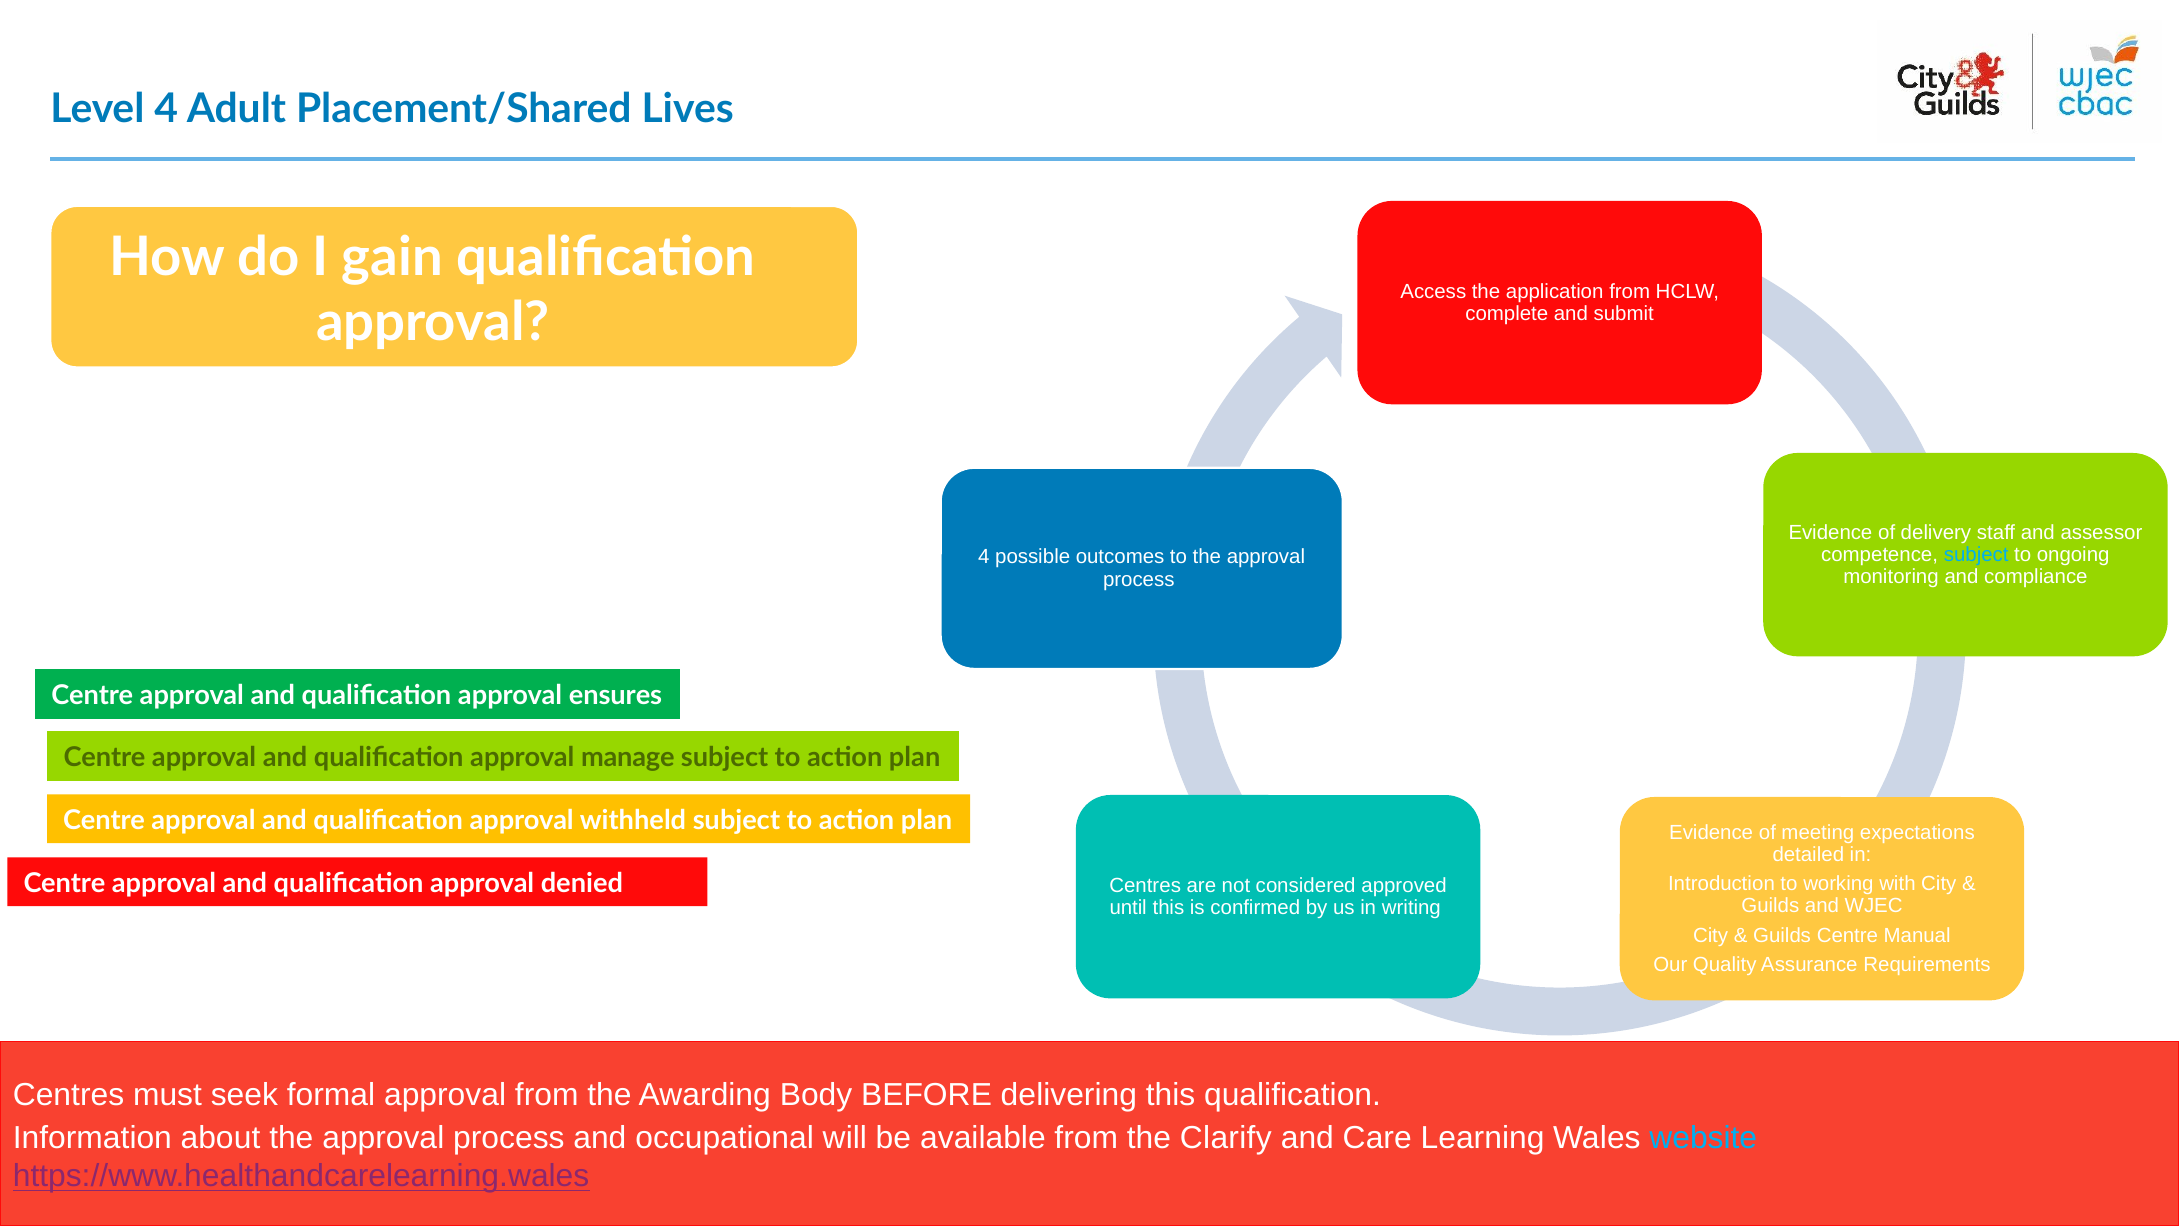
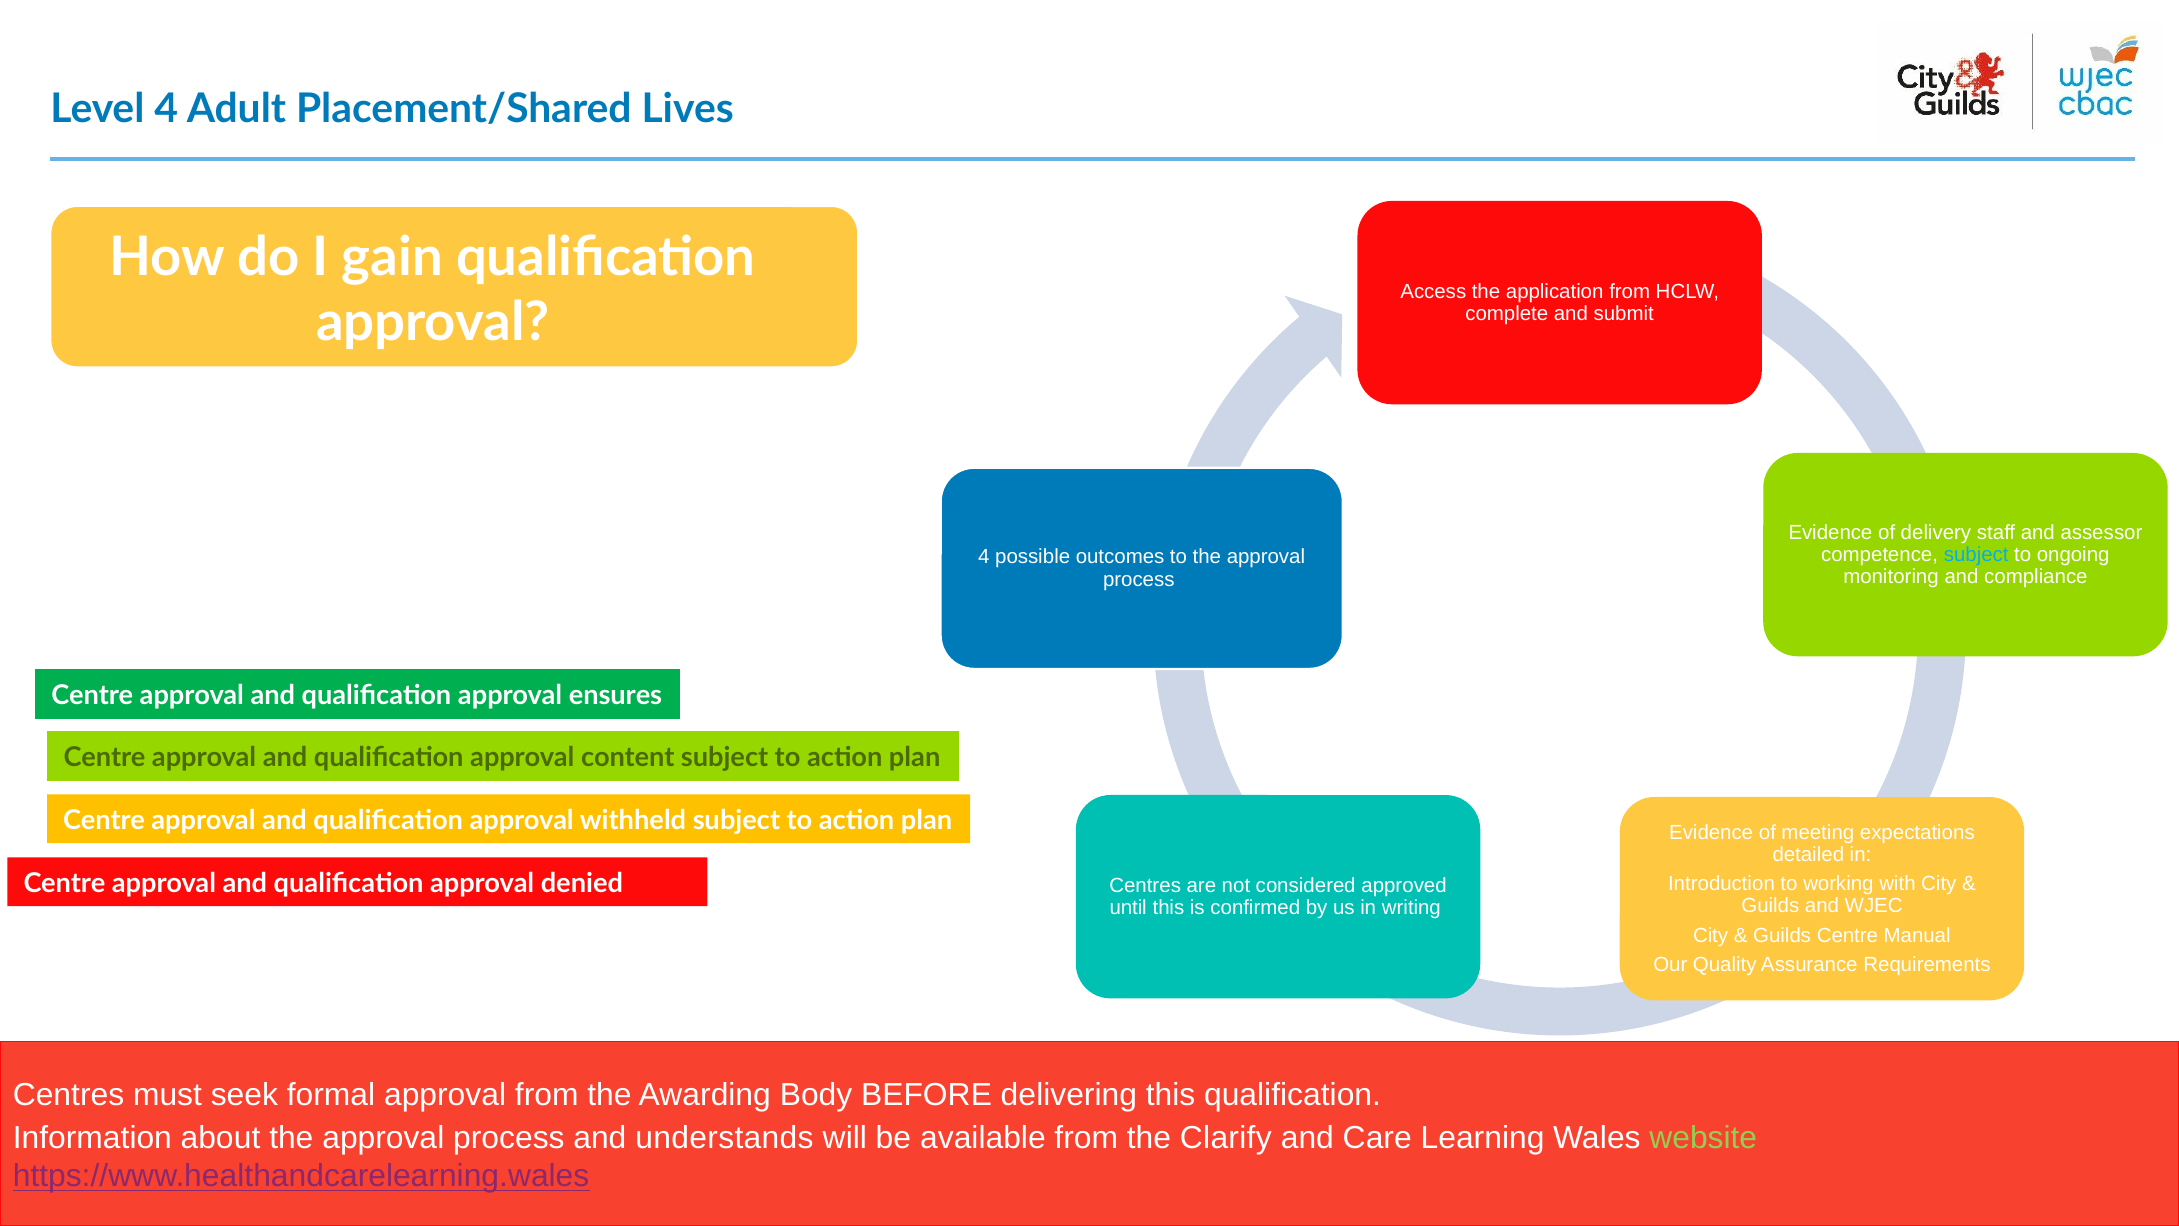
manage: manage -> content (628, 758)
occupational: occupational -> understands (724, 1138)
website colour: light blue -> light green (1703, 1138)
